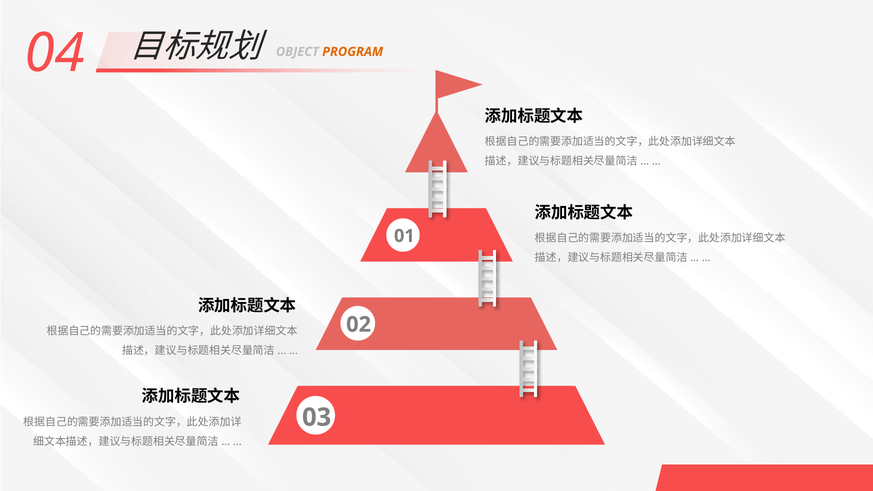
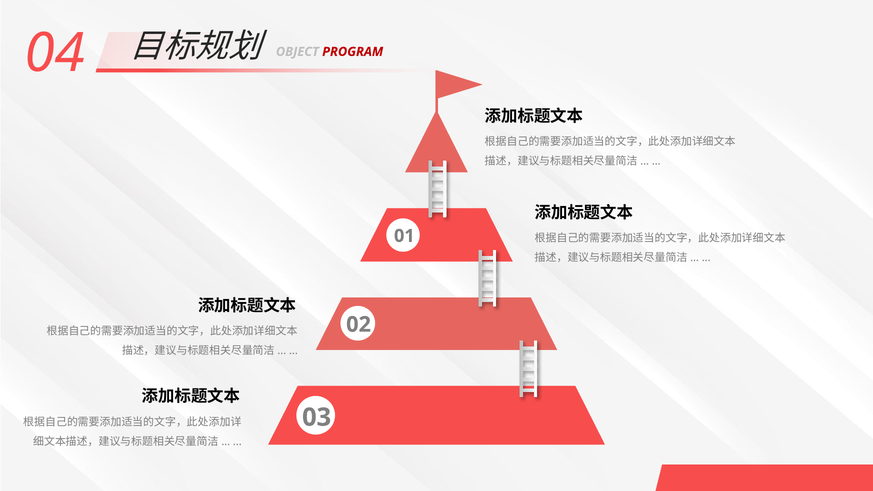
PROGRAM colour: orange -> red (353, 52)
